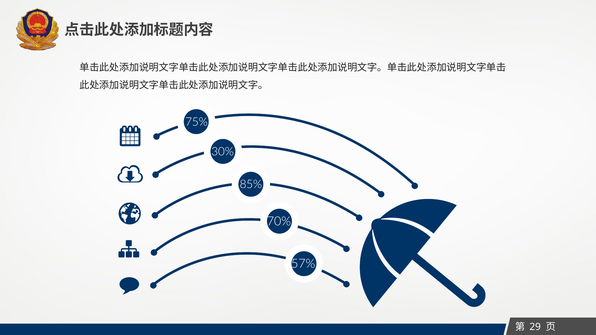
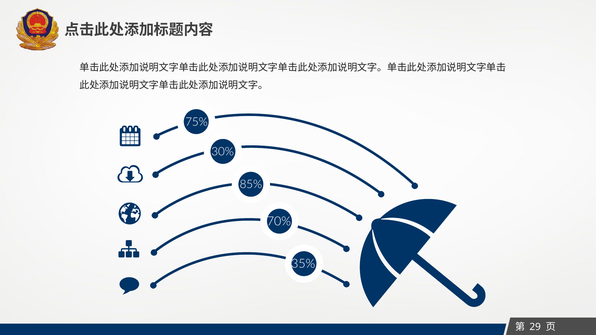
57%: 57% -> 35% (303, 264)
